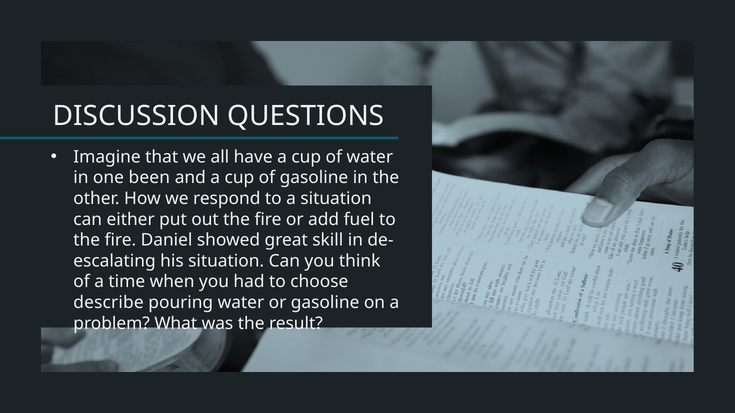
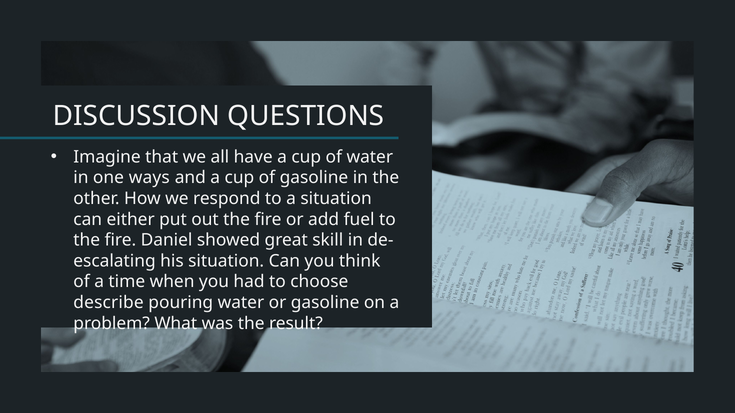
been: been -> ways (149, 178)
